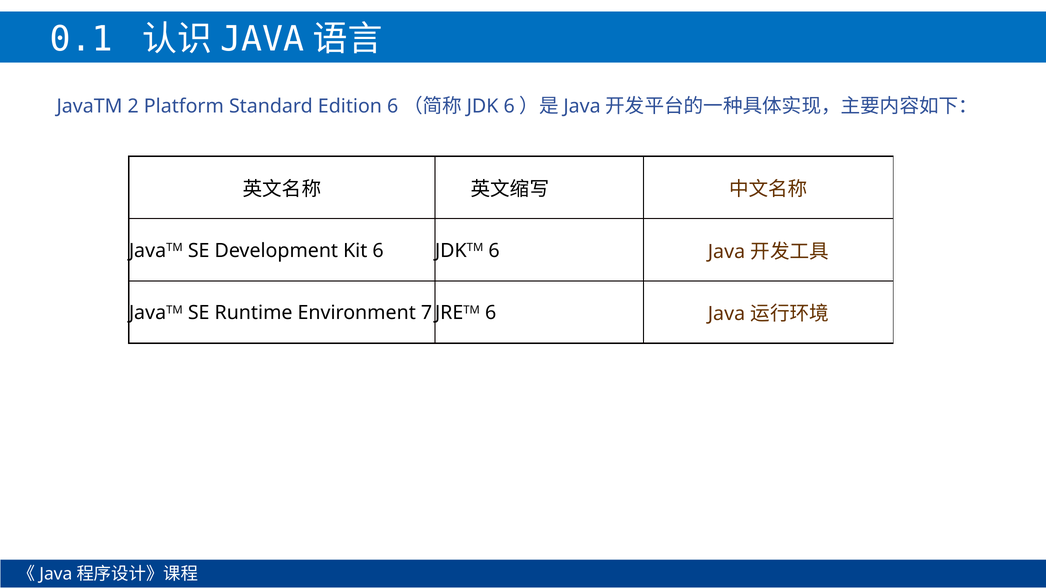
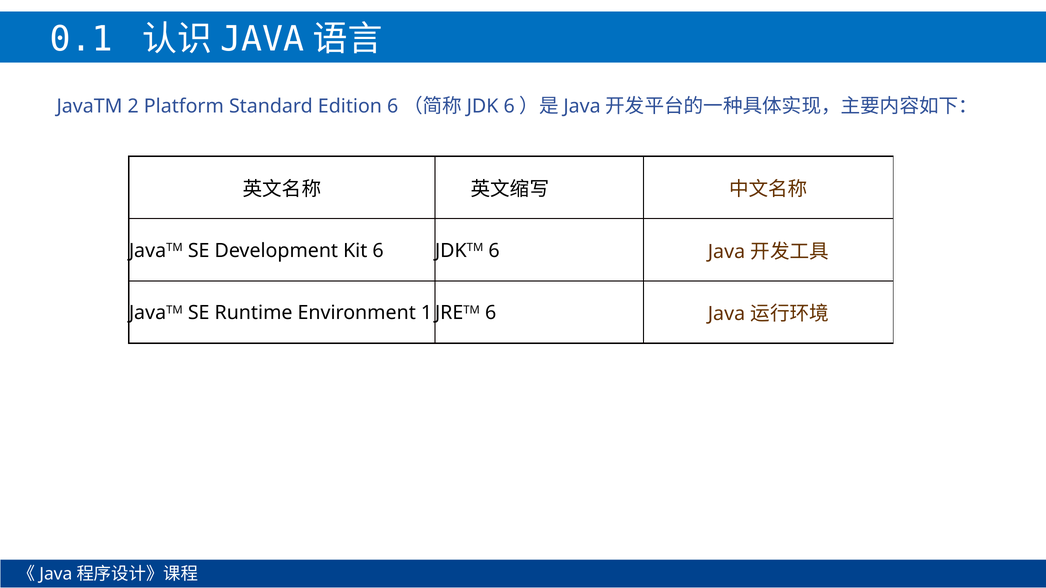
7: 7 -> 1 (427, 313)
